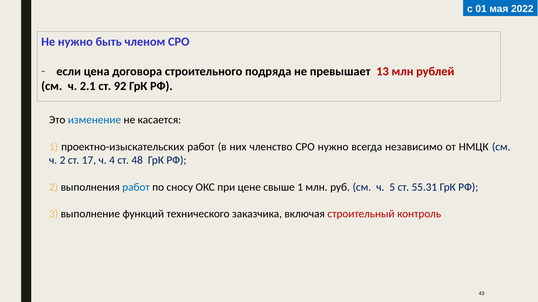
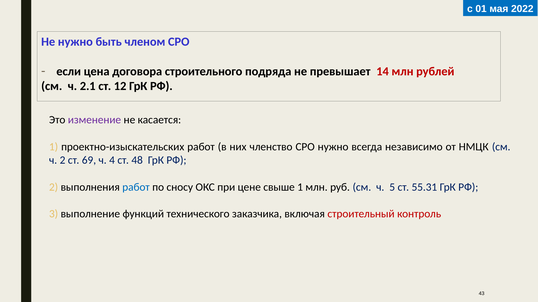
13: 13 -> 14 (383, 72)
92: 92 -> 12 (120, 86)
изменение colour: blue -> purple (94, 120)
17: 17 -> 69 (89, 161)
